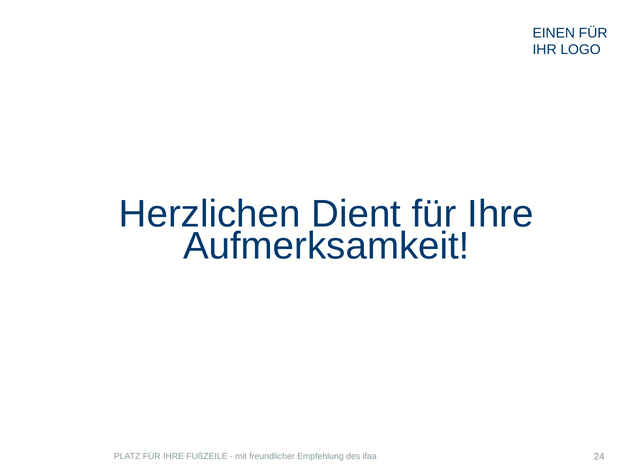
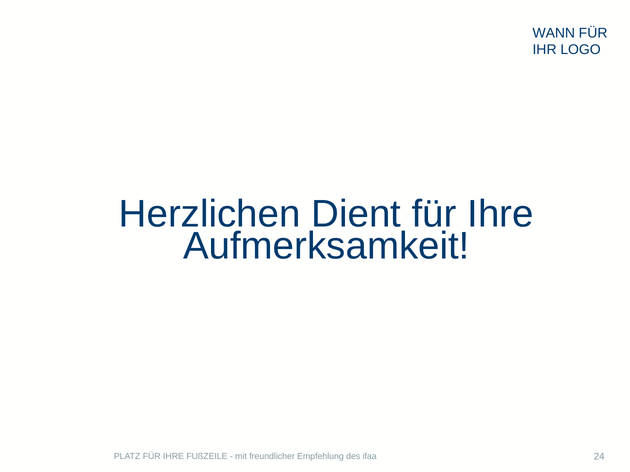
EINEN: EINEN -> WANN (554, 33)
